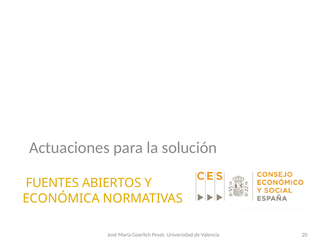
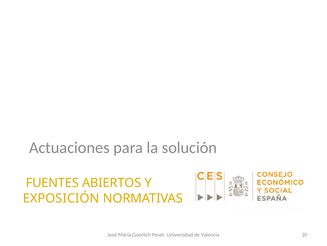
ECONÓMICA: ECONÓMICA -> EXPOSICIÓN (61, 198)
